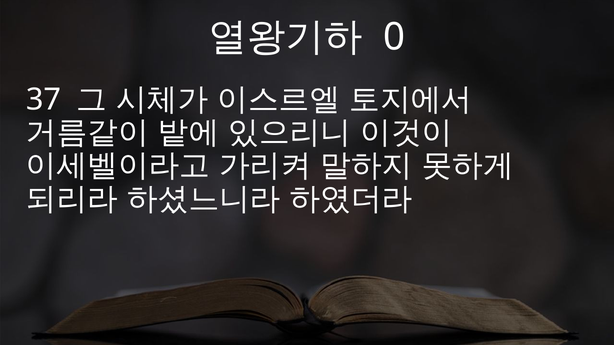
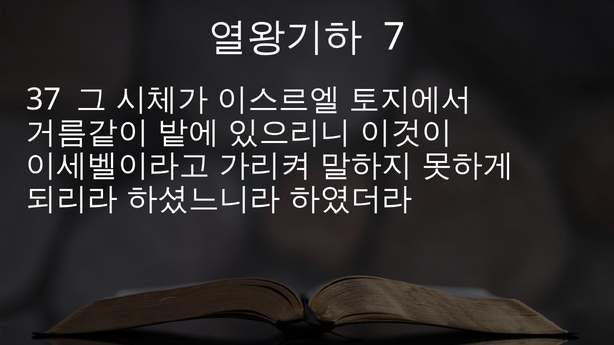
0: 0 -> 7 (394, 37)
